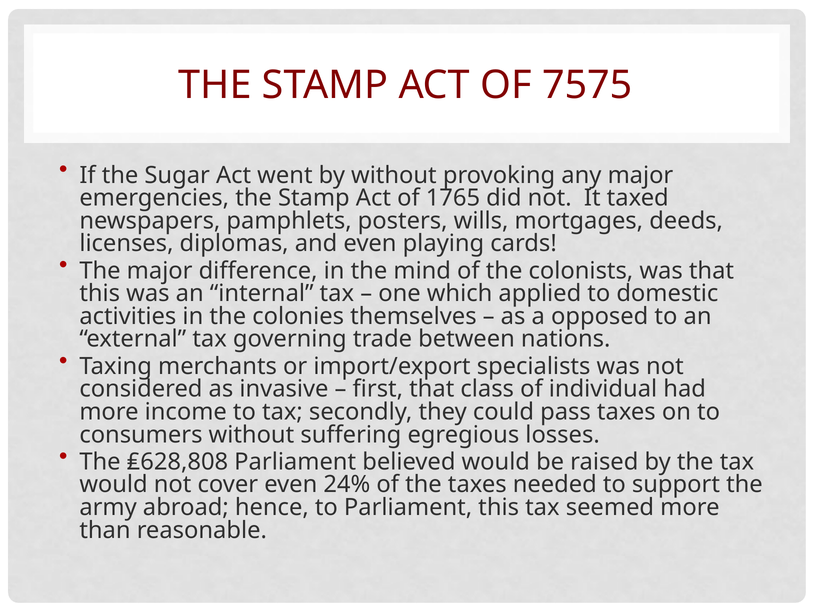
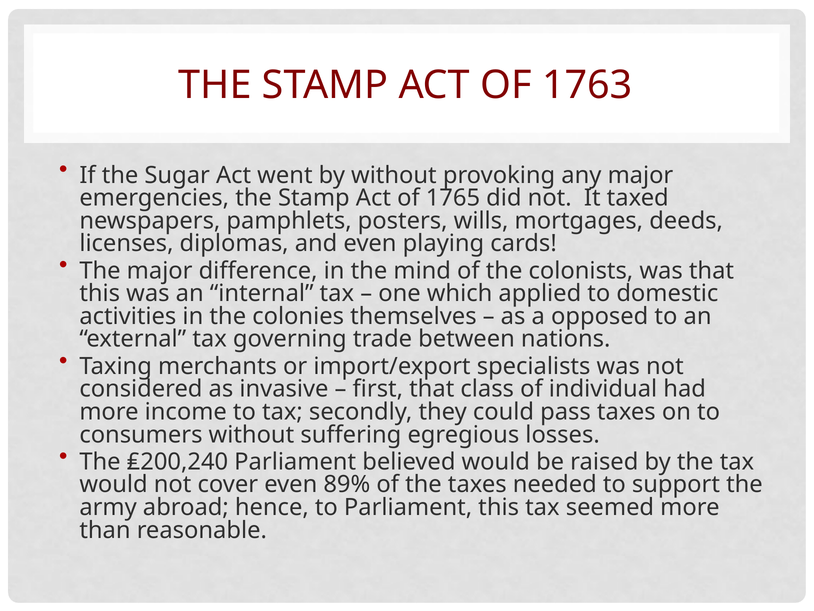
7575: 7575 -> 1763 (587, 85)
₤628,808: ₤628,808 -> ₤200,240 (177, 461)
24%: 24% -> 89% (347, 484)
